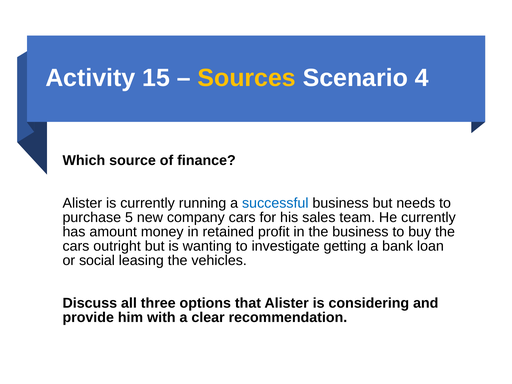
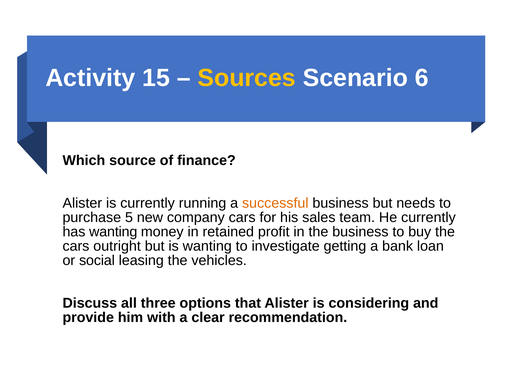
4: 4 -> 6 (422, 78)
successful colour: blue -> orange (275, 203)
has amount: amount -> wanting (113, 232)
